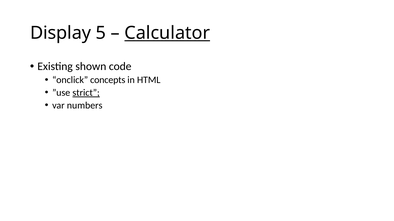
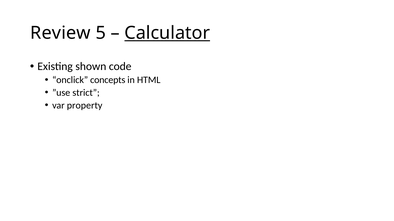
Display: Display -> Review (60, 33)
strict underline: present -> none (86, 93)
numbers: numbers -> property (85, 106)
